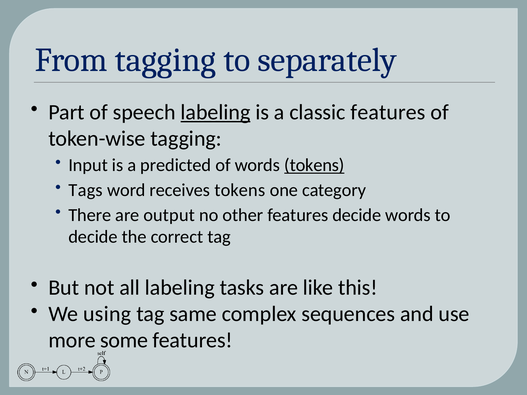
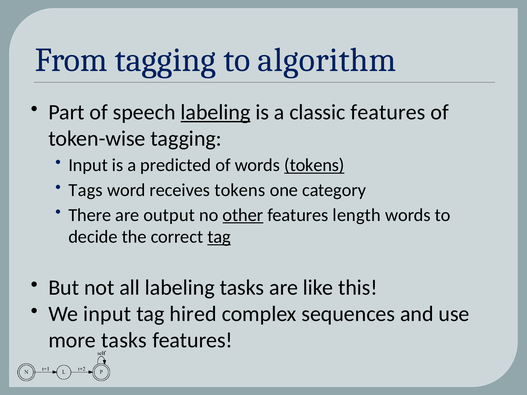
separately: separately -> algorithm (327, 60)
other underline: none -> present (243, 215)
features decide: decide -> length (357, 215)
tag underline: none -> present (219, 237)
We using: using -> input (107, 314)
same: same -> hired (193, 314)
more some: some -> tasks (124, 341)
